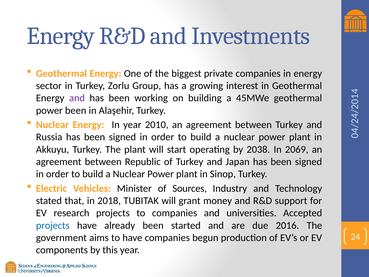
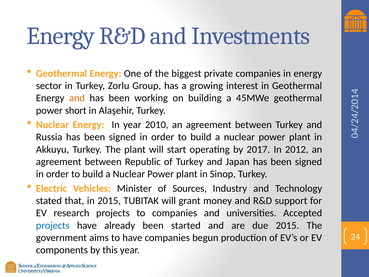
and colour: purple -> orange (77, 98)
power been: been -> short (76, 110)
2038: 2038 -> 2017 (258, 149)
2069: 2069 -> 2012 (297, 149)
in 2018: 2018 -> 2015 (109, 201)
due 2016: 2016 -> 2015 (287, 225)
